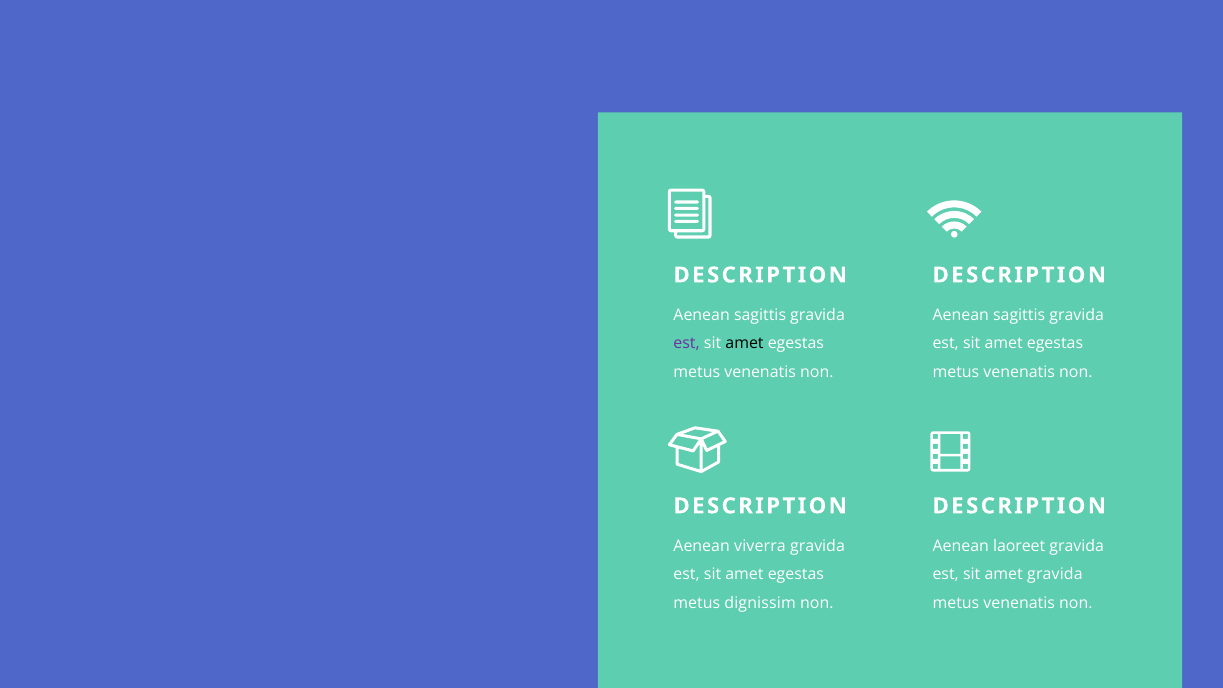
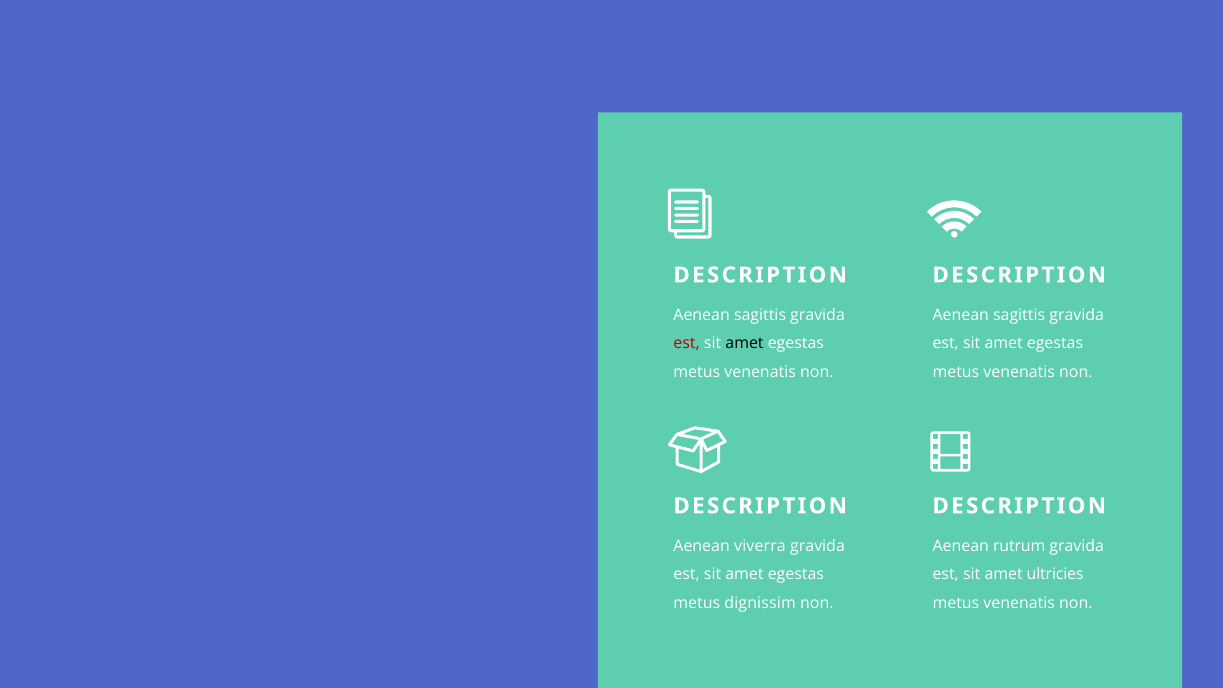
est colour: purple -> red (687, 344)
laoreet: laoreet -> rutrum (1019, 546)
amet gravida: gravida -> ultricies (1055, 574)
